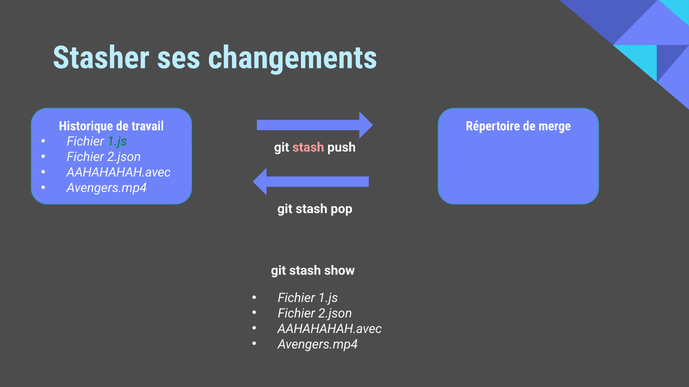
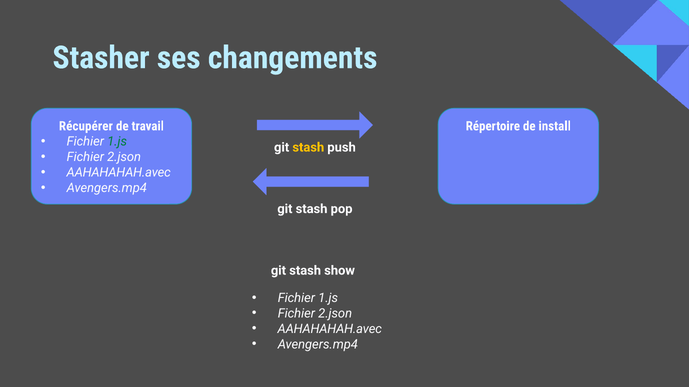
Historique: Historique -> Récupérer (86, 126)
merge: merge -> install (555, 126)
stash colour: pink -> yellow (308, 148)
